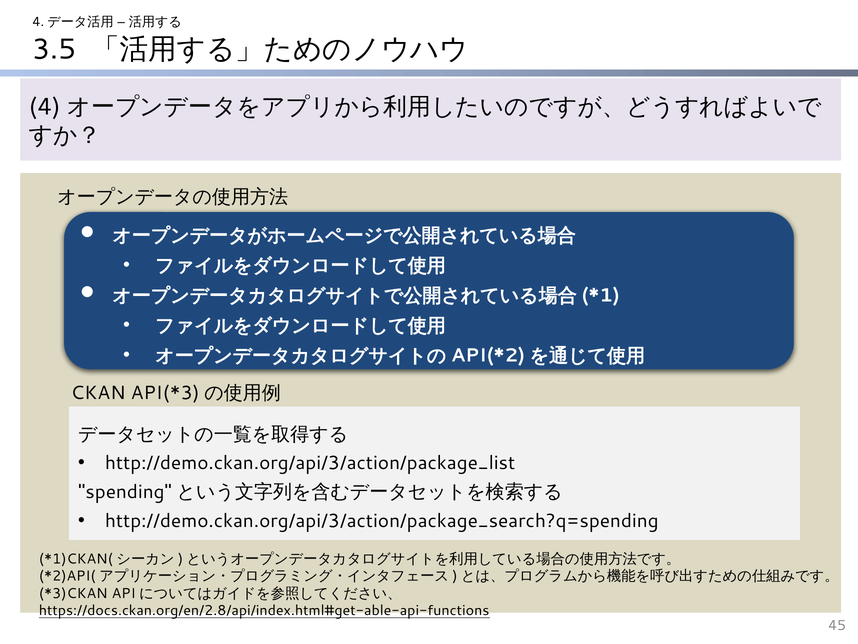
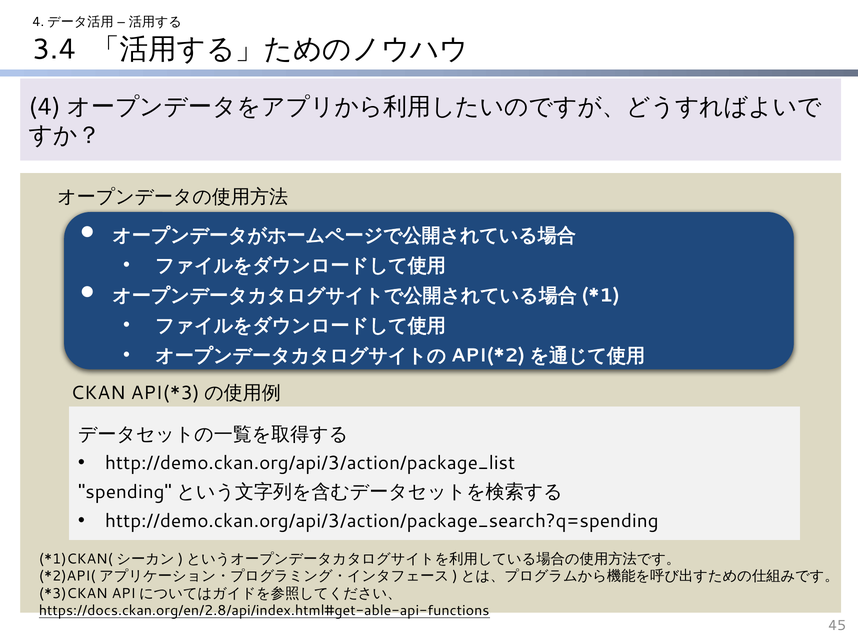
3.5: 3.5 -> 3.4 (54, 49)
